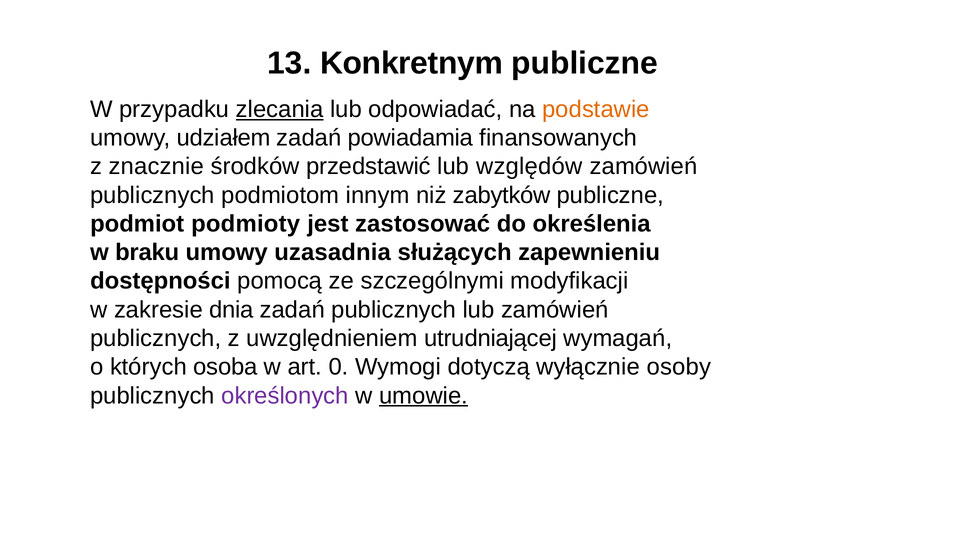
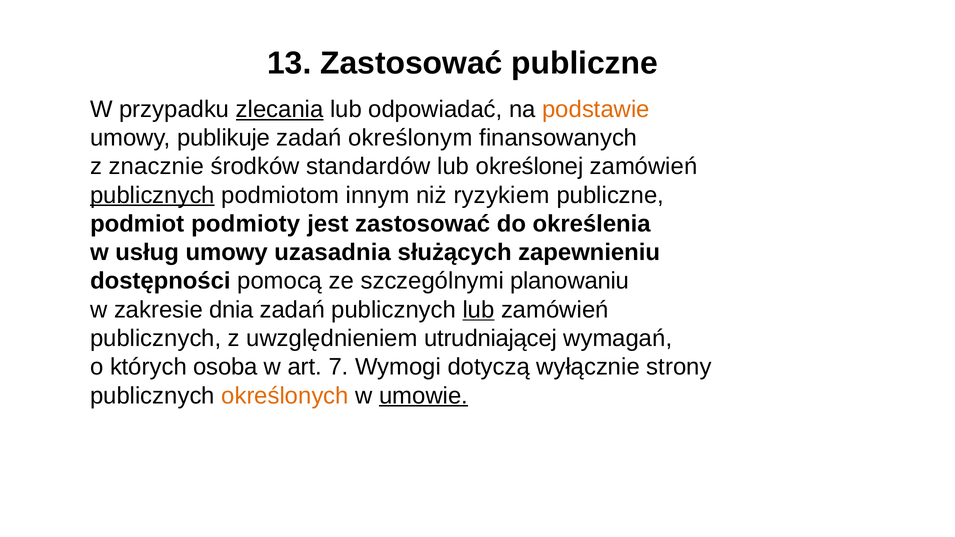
13 Konkretnym: Konkretnym -> Zastosować (411, 63)
udziałem: udziałem -> publikuje (224, 138)
powiadamia: powiadamia -> określonym (410, 138)
przedstawić: przedstawić -> standardów (368, 167)
względów: względów -> określonej (530, 167)
publicznych underline: none -> present (152, 195)
zabytków: zabytków -> ryzykiem (502, 195)
braku: braku -> usług (147, 253)
modyfikacji: modyfikacji -> planowaniu (570, 281)
lub underline: none -> present (479, 310)
0: 0 -> 7 (339, 367)
osoby: osoby -> strony (679, 367)
określonych colour: purple -> orange (285, 396)
